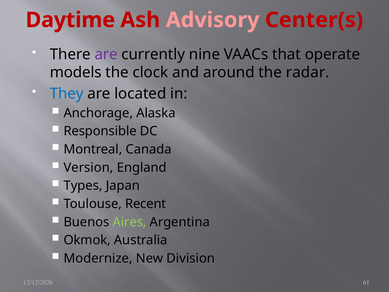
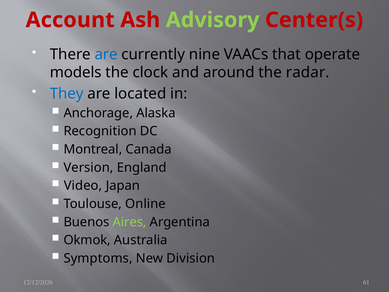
Daytime: Daytime -> Account (70, 20)
Advisory colour: pink -> light green (213, 20)
are colour: purple -> blue (106, 54)
Responsible: Responsible -> Recognition (100, 131)
Types: Types -> Video (83, 185)
Recent: Recent -> Online (145, 204)
Modernize: Modernize -> Symptoms (98, 258)
